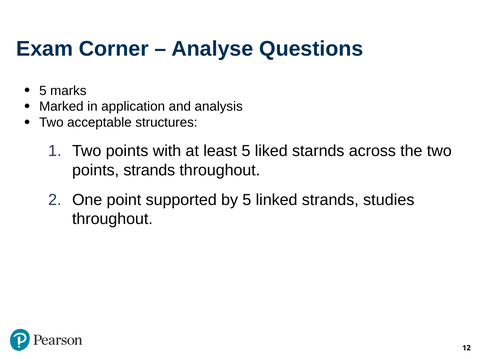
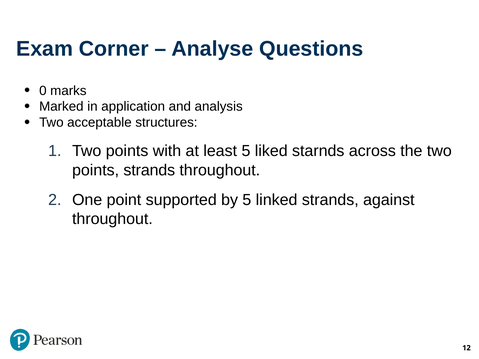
5: 5 -> 0 (43, 91)
studies: studies -> against (389, 200)
